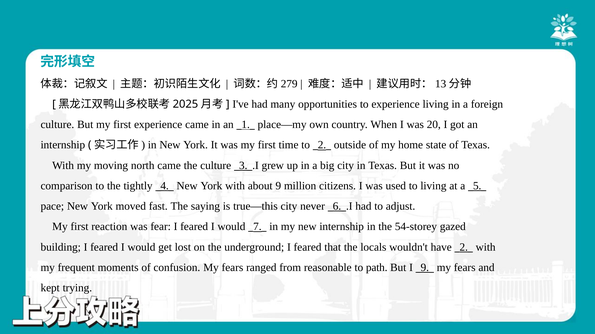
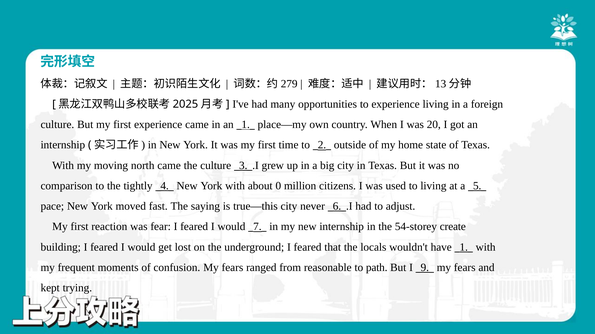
about 9: 9 -> 0 (278, 186)
gazed: gazed -> create (453, 227)
2: 2 -> 1 (464, 248)
